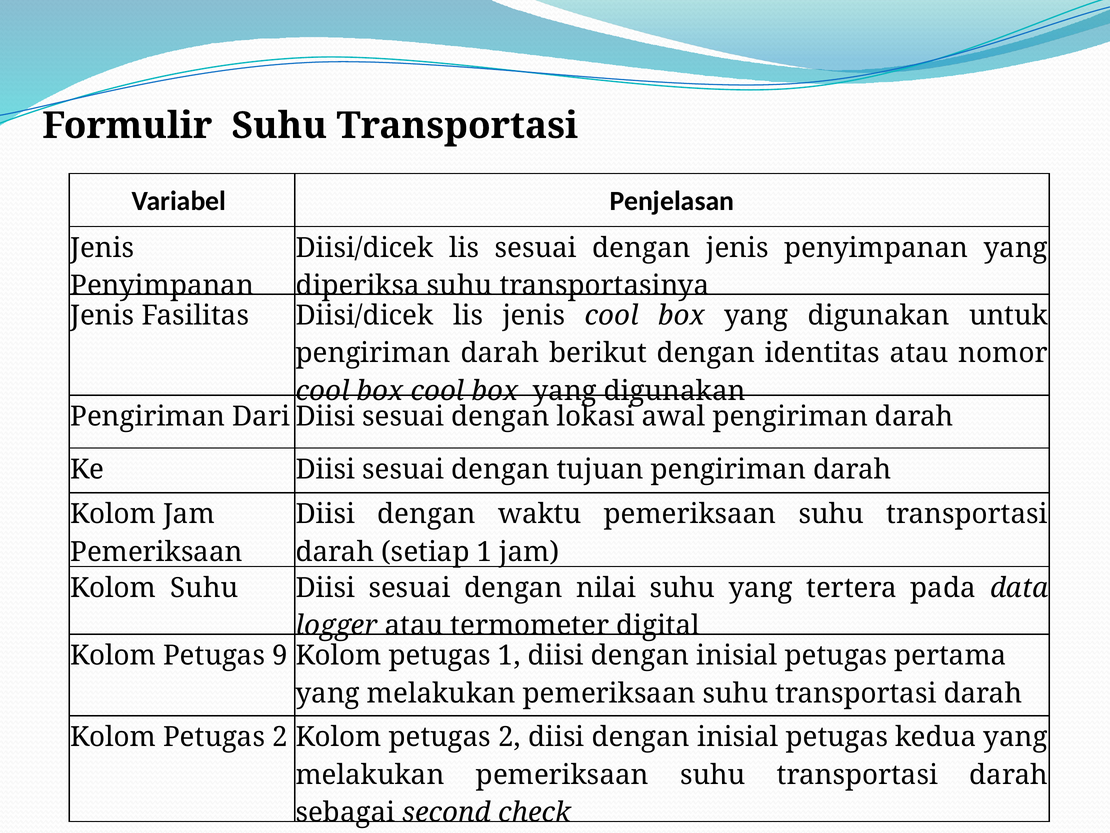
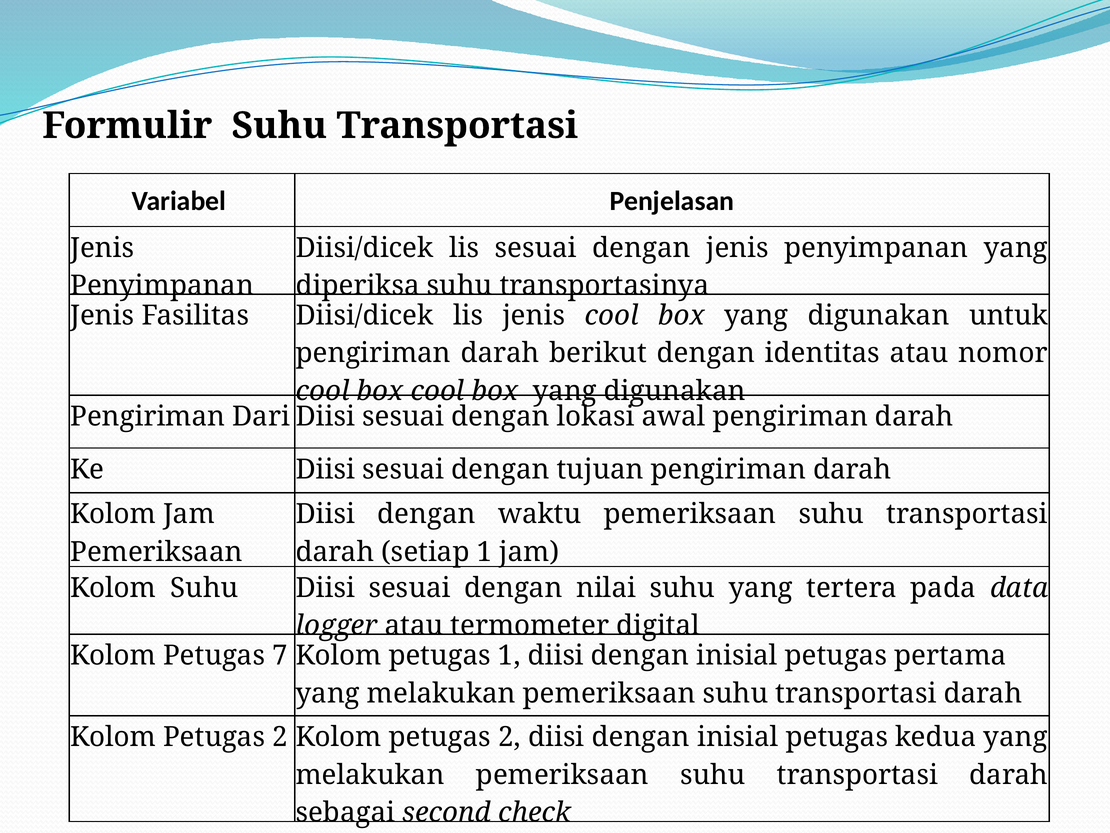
9: 9 -> 7 (280, 655)
